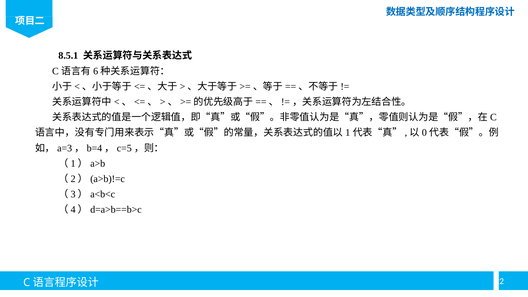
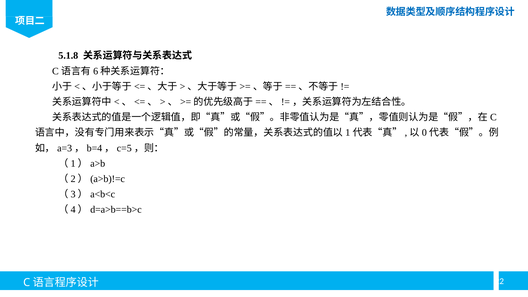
8.5.1: 8.5.1 -> 5.1.8 (68, 56)
